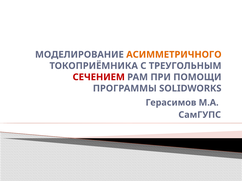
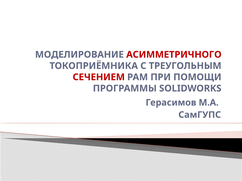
АСИММЕТРИЧНОГО colour: orange -> red (174, 55)
